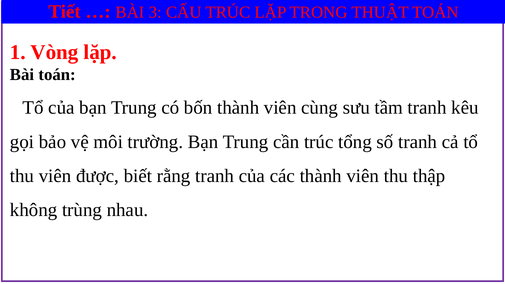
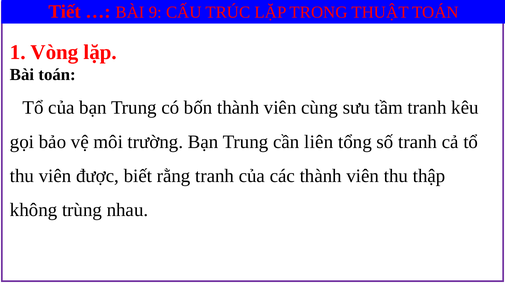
3: 3 -> 9 (155, 12)
cần trúc: trúc -> liên (319, 142)
